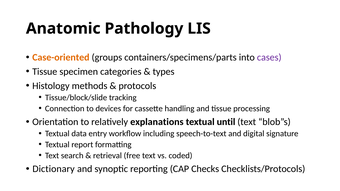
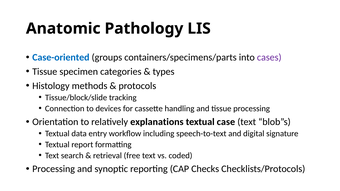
Case-oriented colour: orange -> blue (61, 57)
until: until -> case (226, 122)
Dictionary: Dictionary -> Processing (54, 169)
